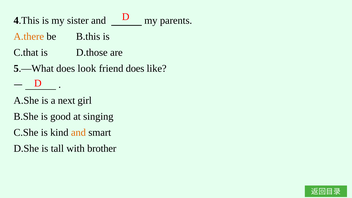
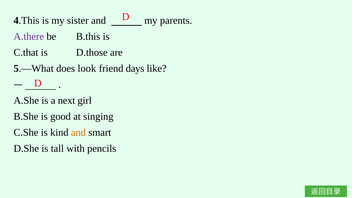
A.there colour: orange -> purple (29, 36)
friend does: does -> days (135, 68)
brother: brother -> pencils (102, 149)
